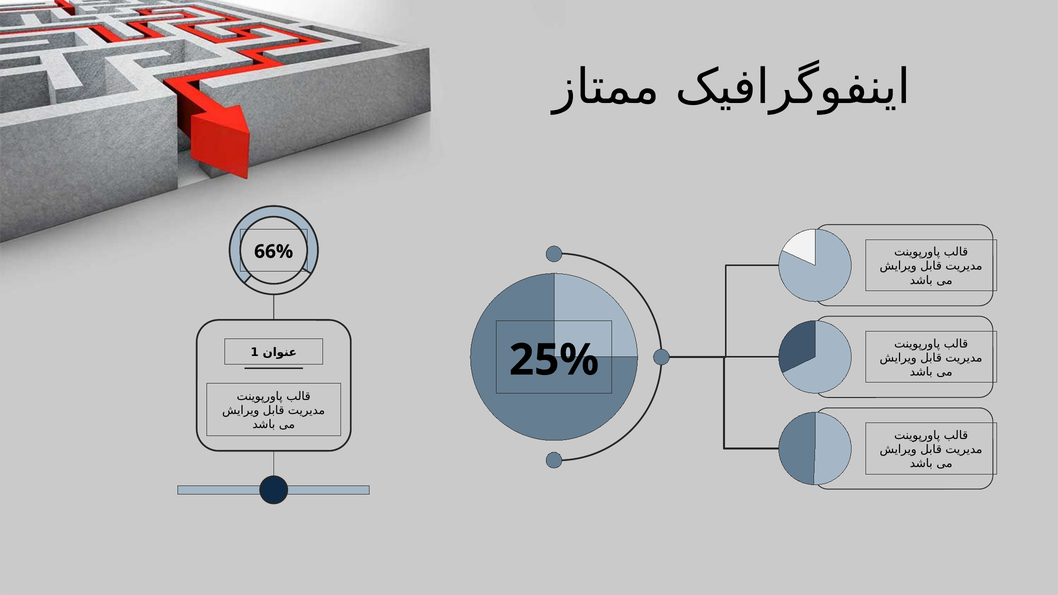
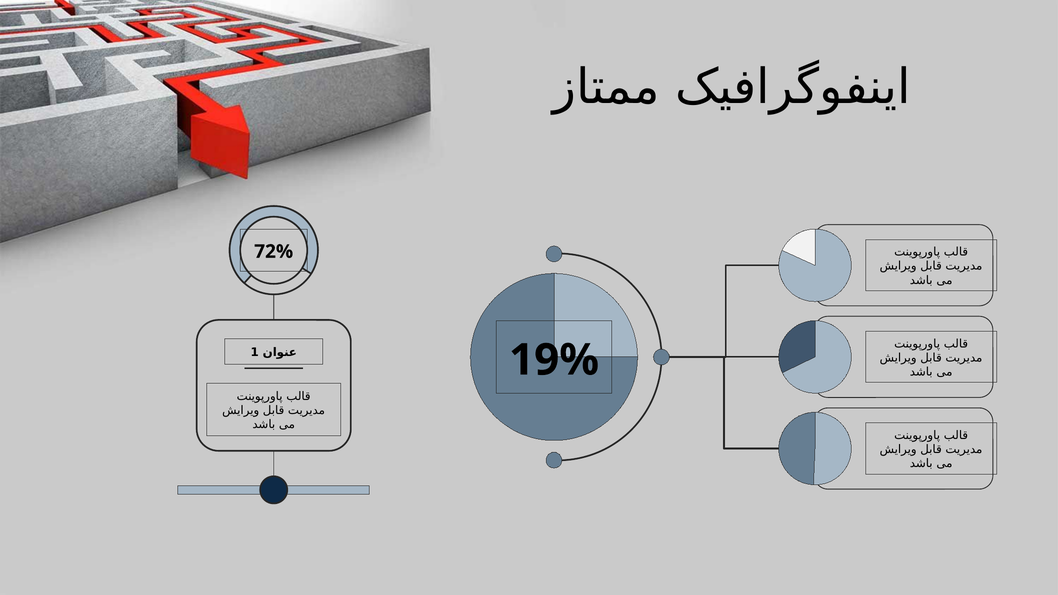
66%: 66% -> 72% (274, 252)
25%: 25% -> 19% (554, 360)
